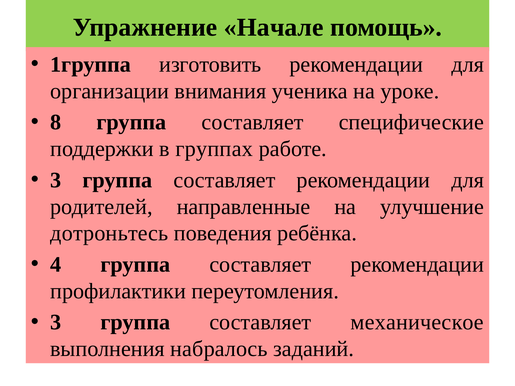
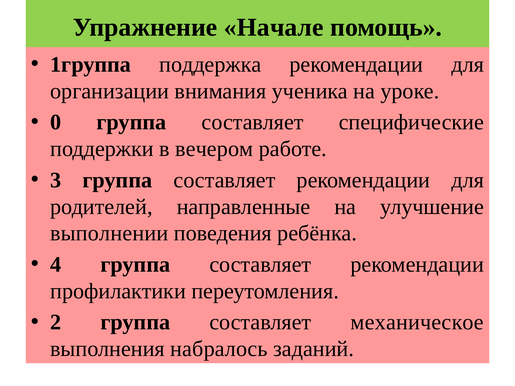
изготовить: изготовить -> поддержка (210, 65)
8: 8 -> 0 (56, 122)
группах: группах -> вечером (214, 149)
дотроньтесь: дотроньтесь -> выполнении (109, 233)
3: 3 -> 2 (56, 322)
